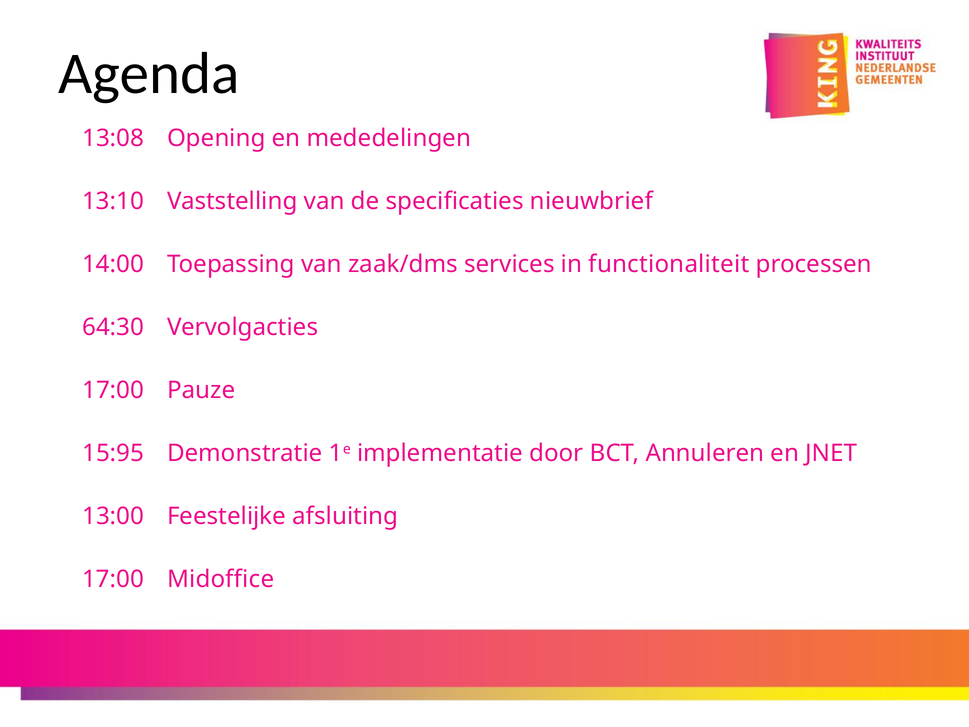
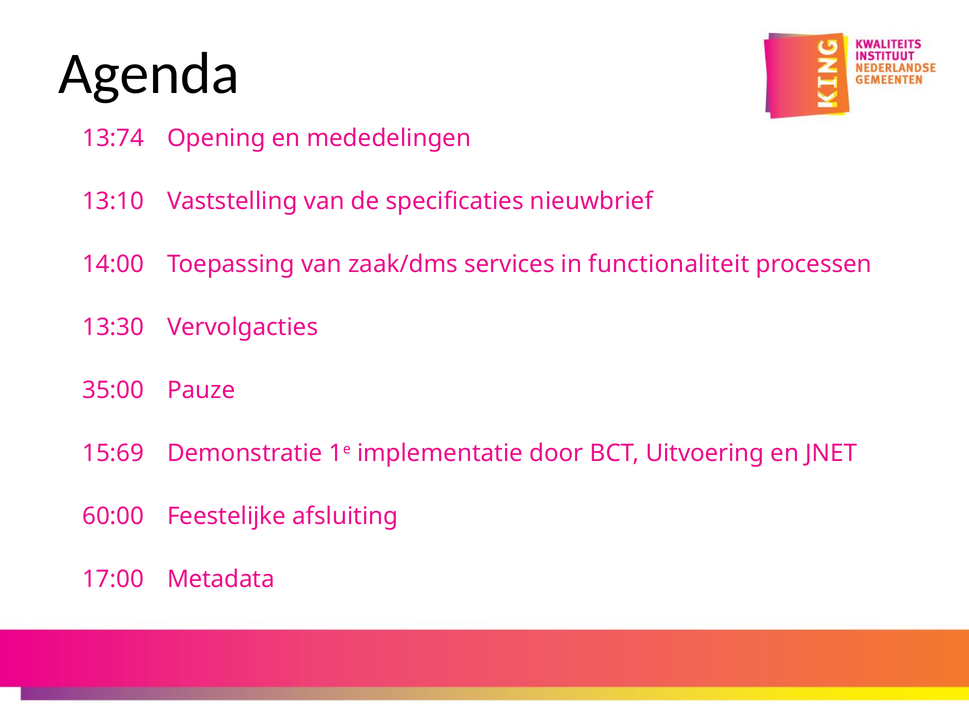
13:08: 13:08 -> 13:74 (113, 138)
64:30: 64:30 -> 13:30 (113, 327)
17:00: 17:00 -> 35:00 (113, 390)
15:95: 15:95 -> 15:69 (113, 453)
Annuleren: Annuleren -> Uitvoering (705, 453)
13:00: 13:00 -> 60:00 (113, 516)
Midoffice: Midoffice -> Metadata (221, 579)
